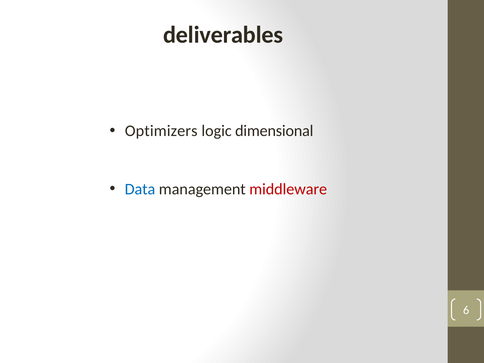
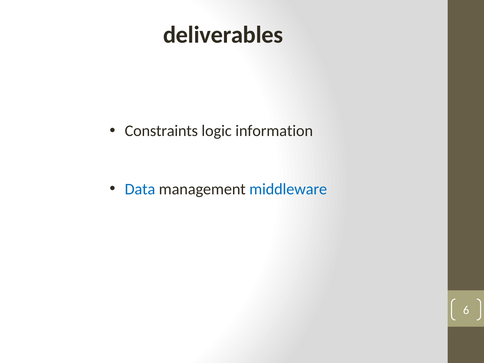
Optimizers: Optimizers -> Constraints (161, 131)
dimensional: dimensional -> information (274, 131)
middleware colour: red -> blue (288, 189)
